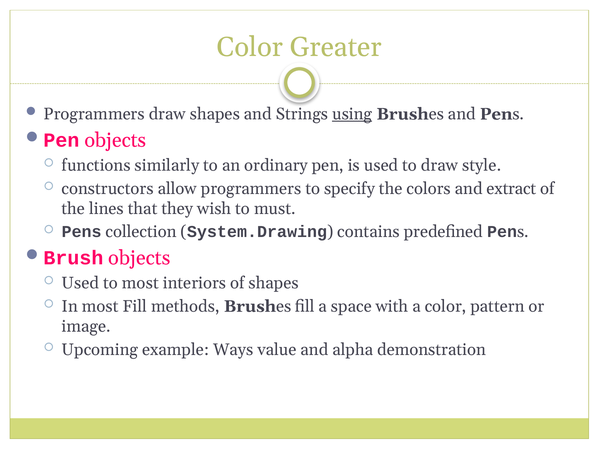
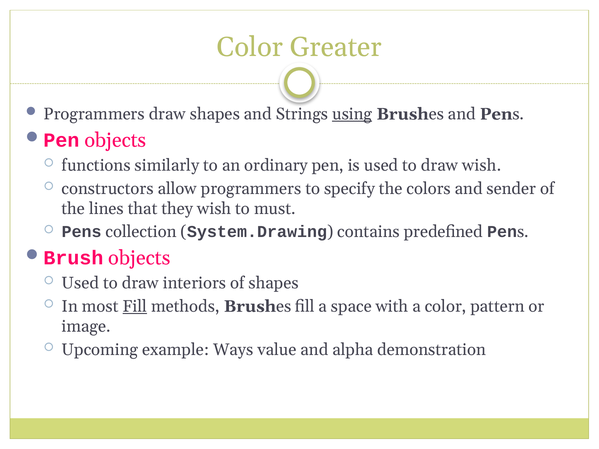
draw style: style -> wish (482, 165)
extract: extract -> sender (511, 189)
most: most -> draw (140, 283)
Fill underline: none -> present (135, 307)
